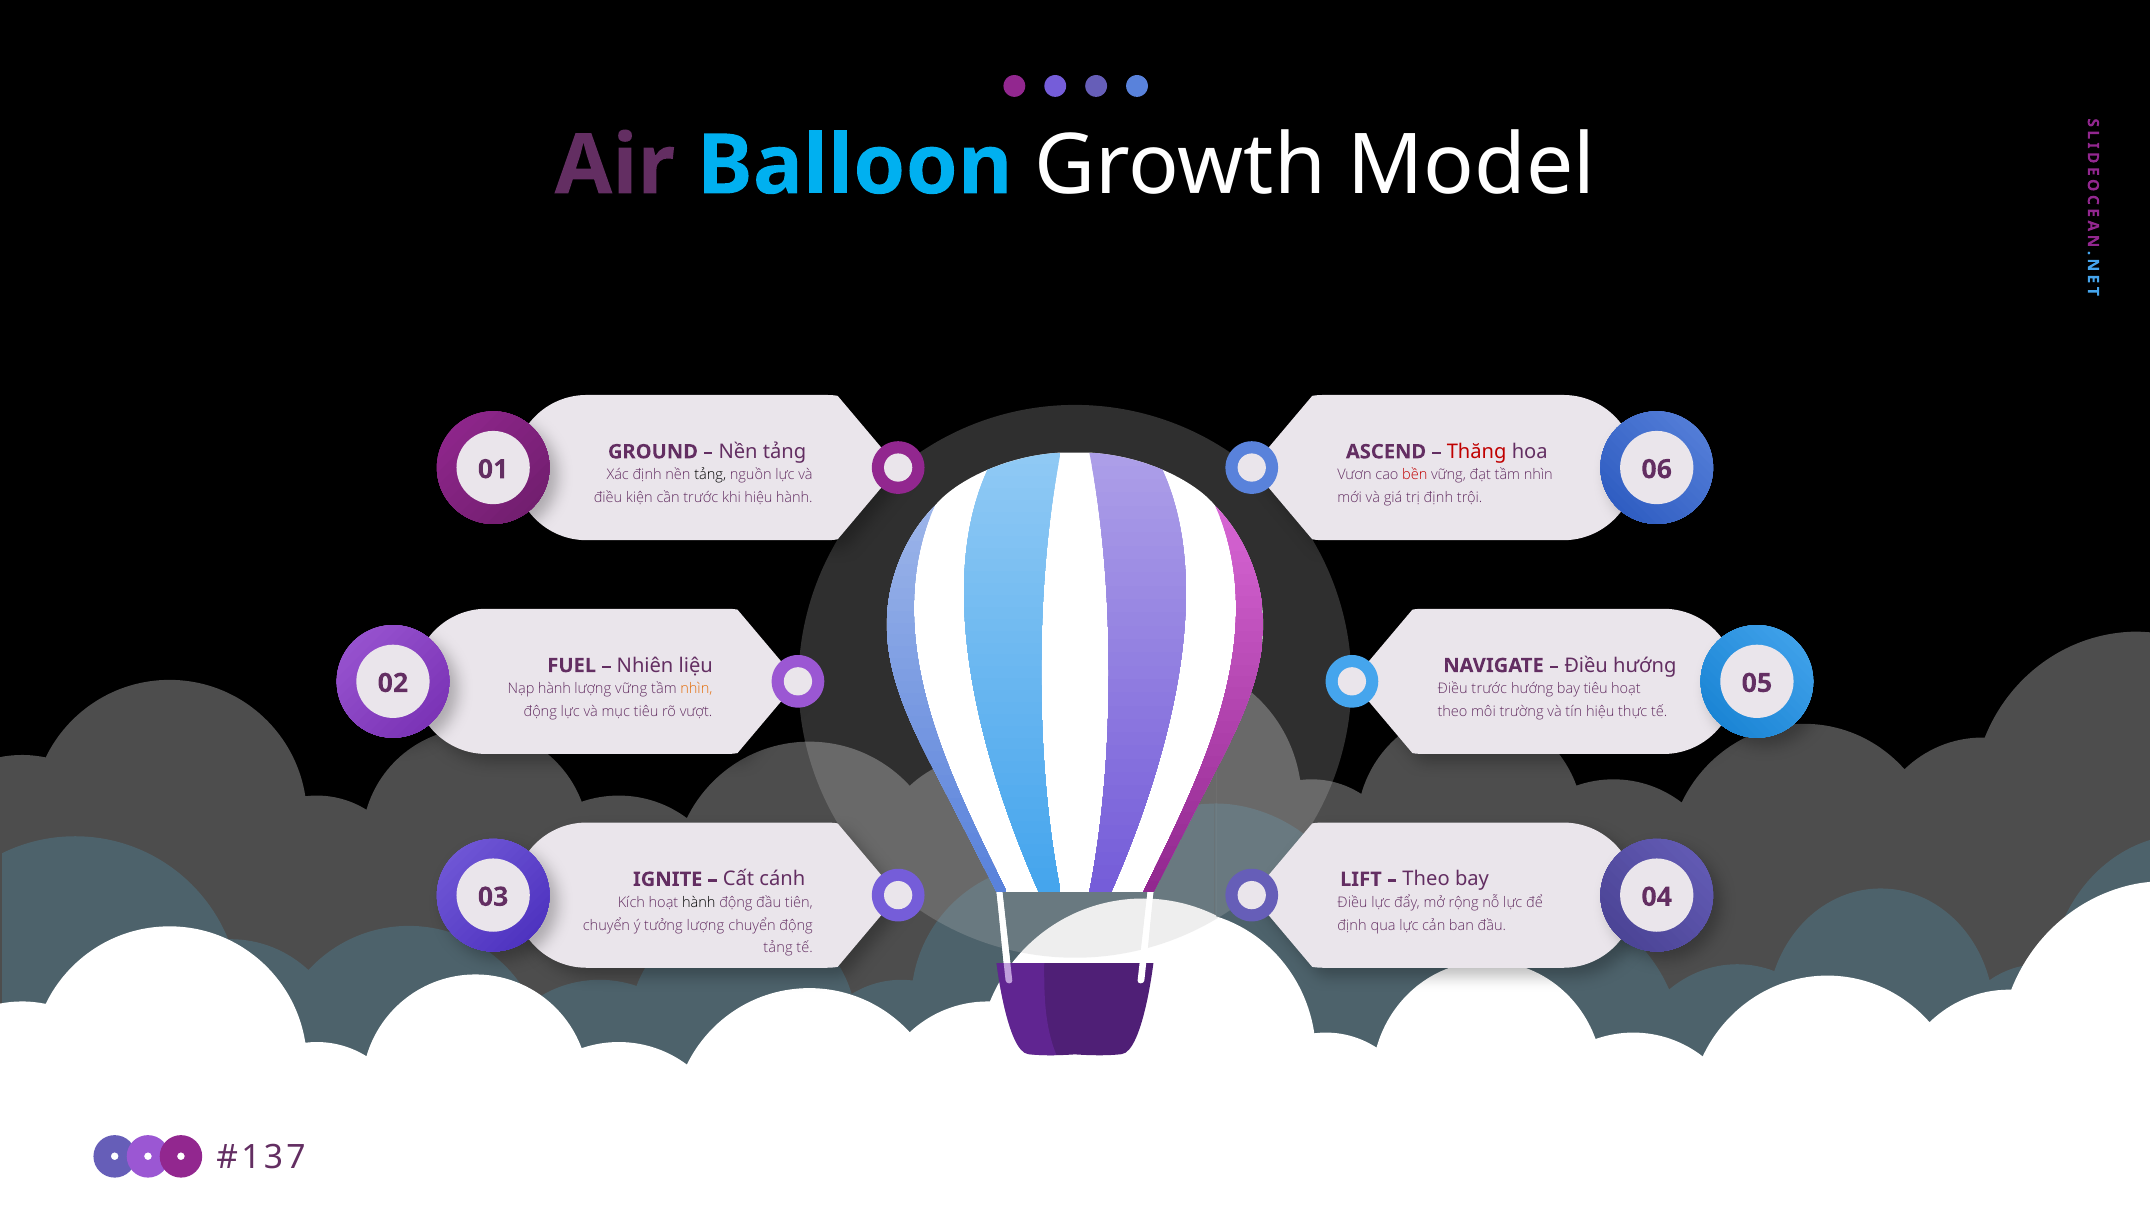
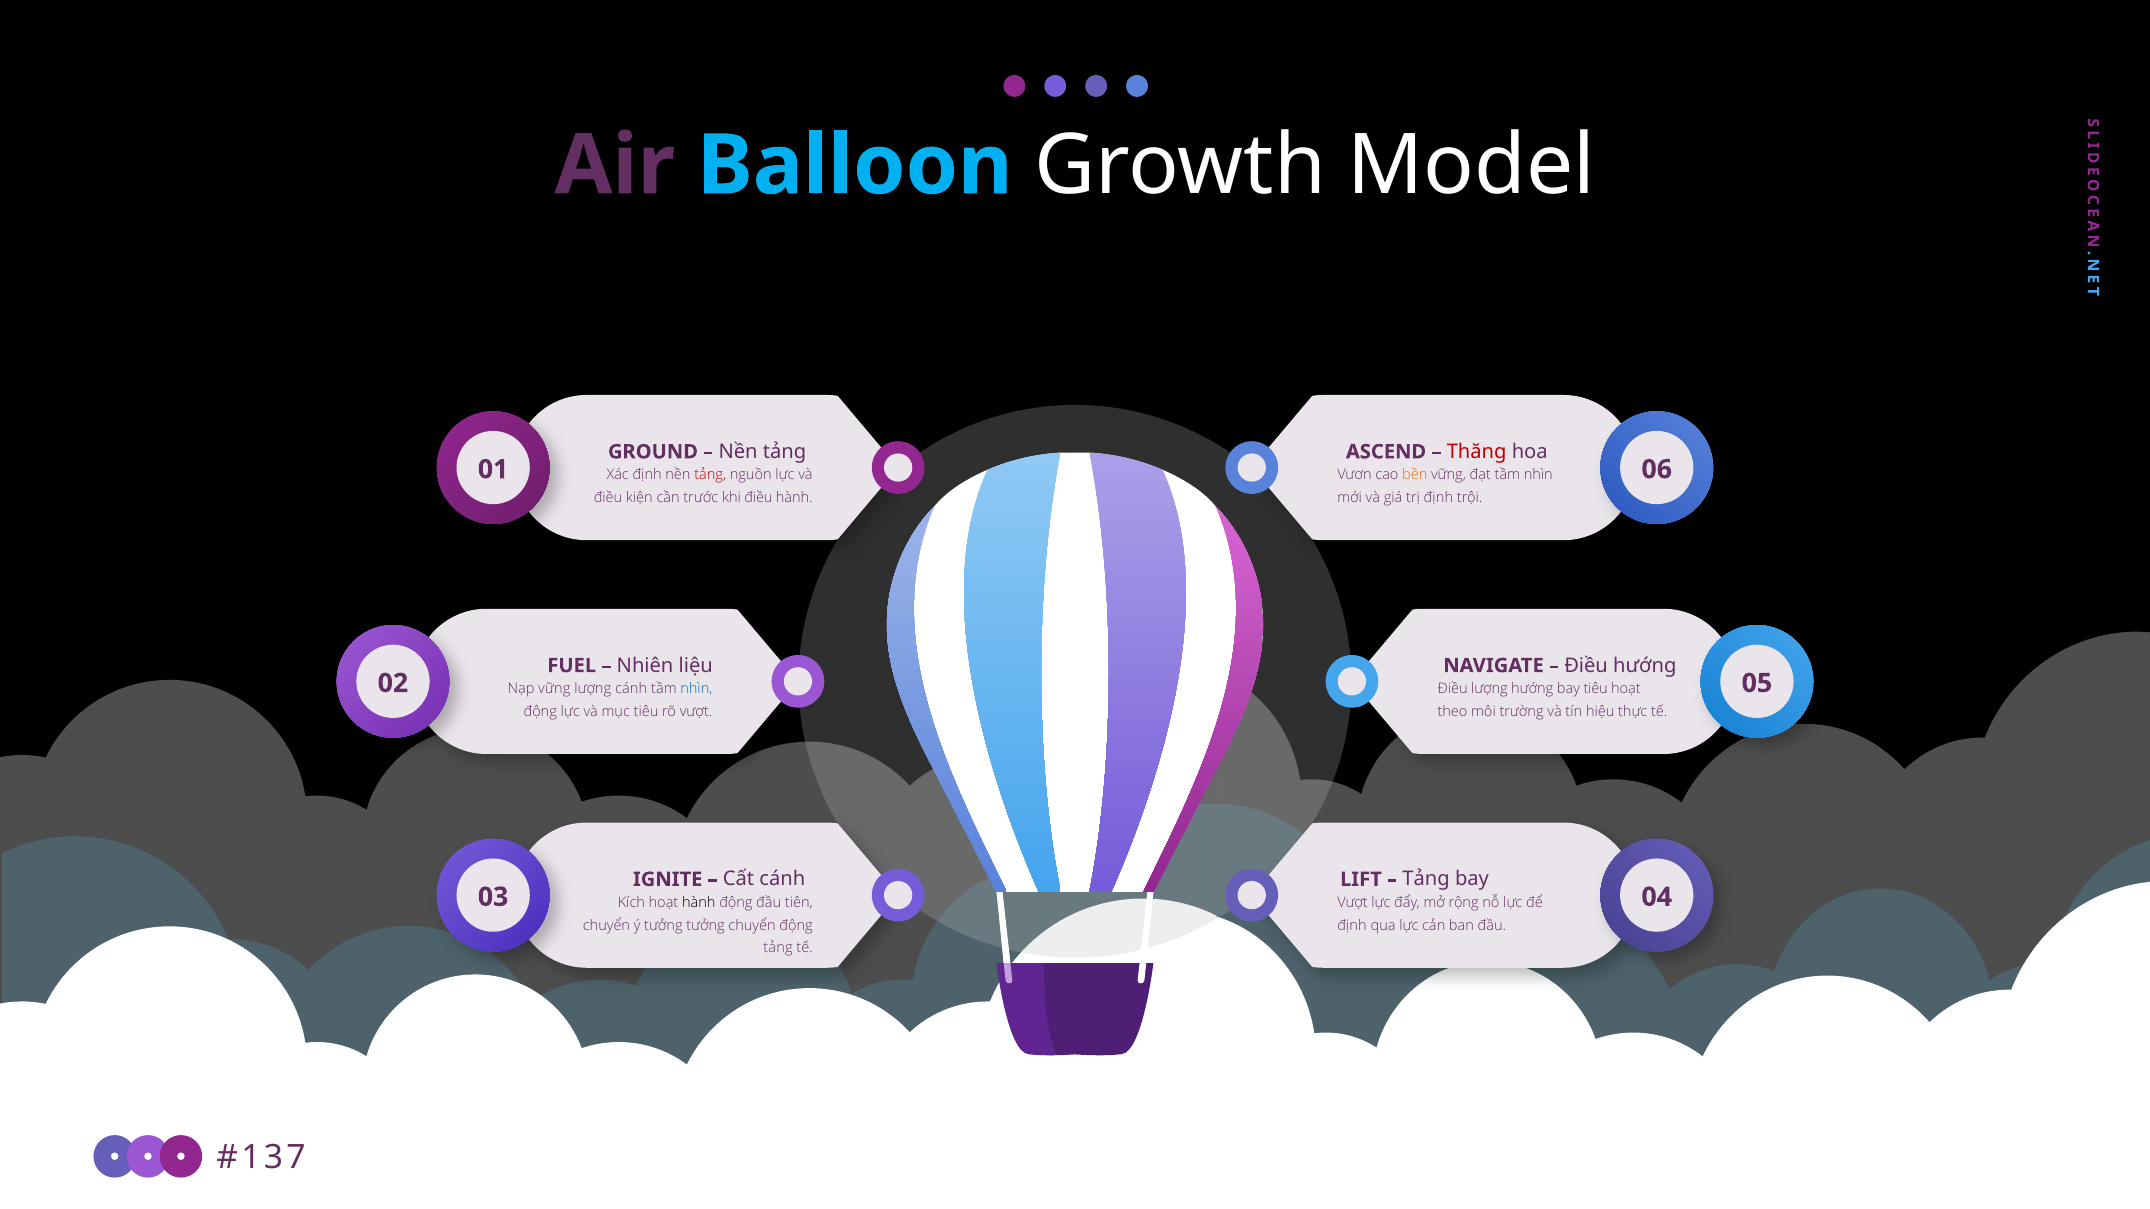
tảng colour: black -> red (710, 475)
bền colour: red -> orange (1415, 475)
khi hiệu: hiệu -> điều (758, 498)
Nạp hành: hành -> vững (554, 689)
lượng vững: vững -> cánh (631, 689)
nhìn colour: orange -> blue (696, 689)
Điều trước: trước -> lượng (1489, 689)
Theo: Theo -> Tảng (1426, 880)
Điều: Điều -> Vượt (1353, 903)
tưởng lượng: lượng -> tưởng (706, 926)
